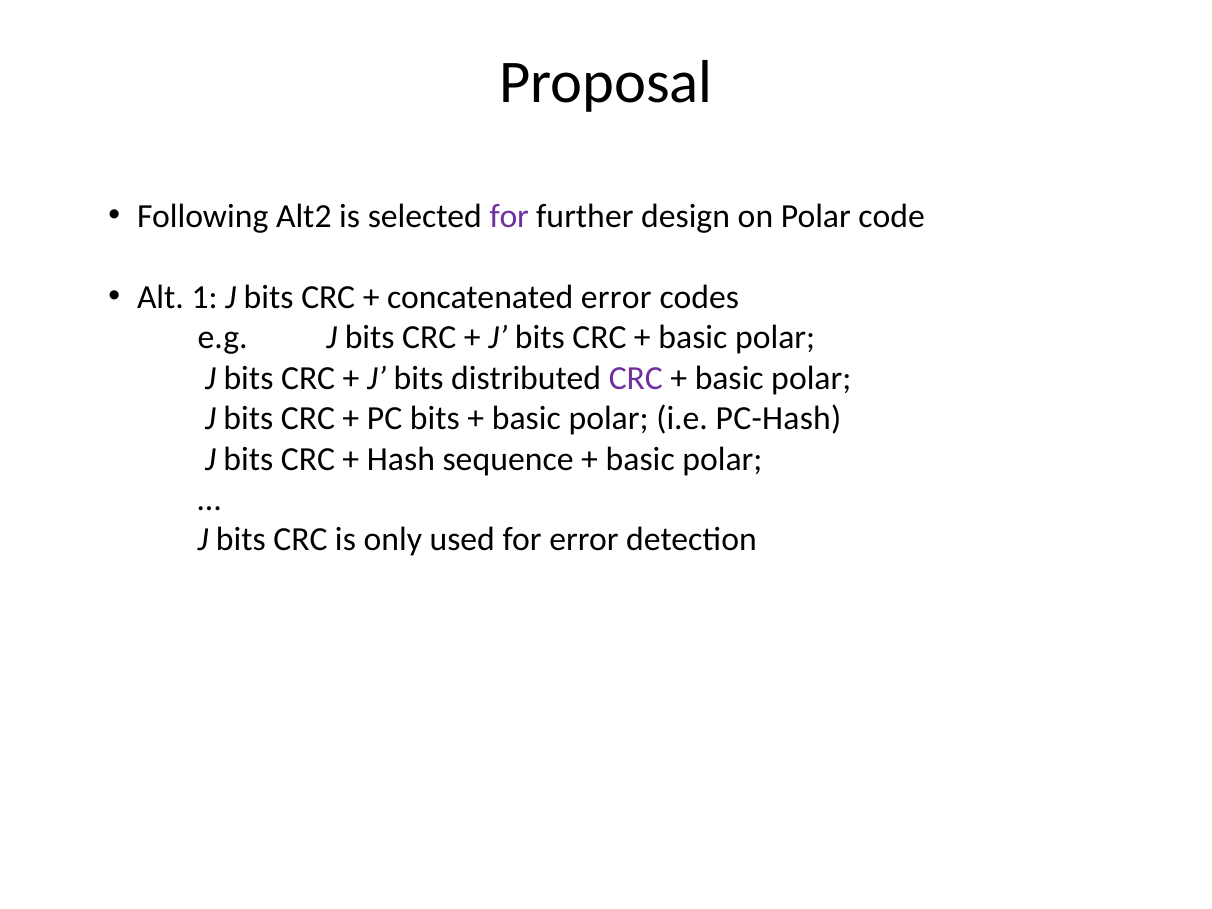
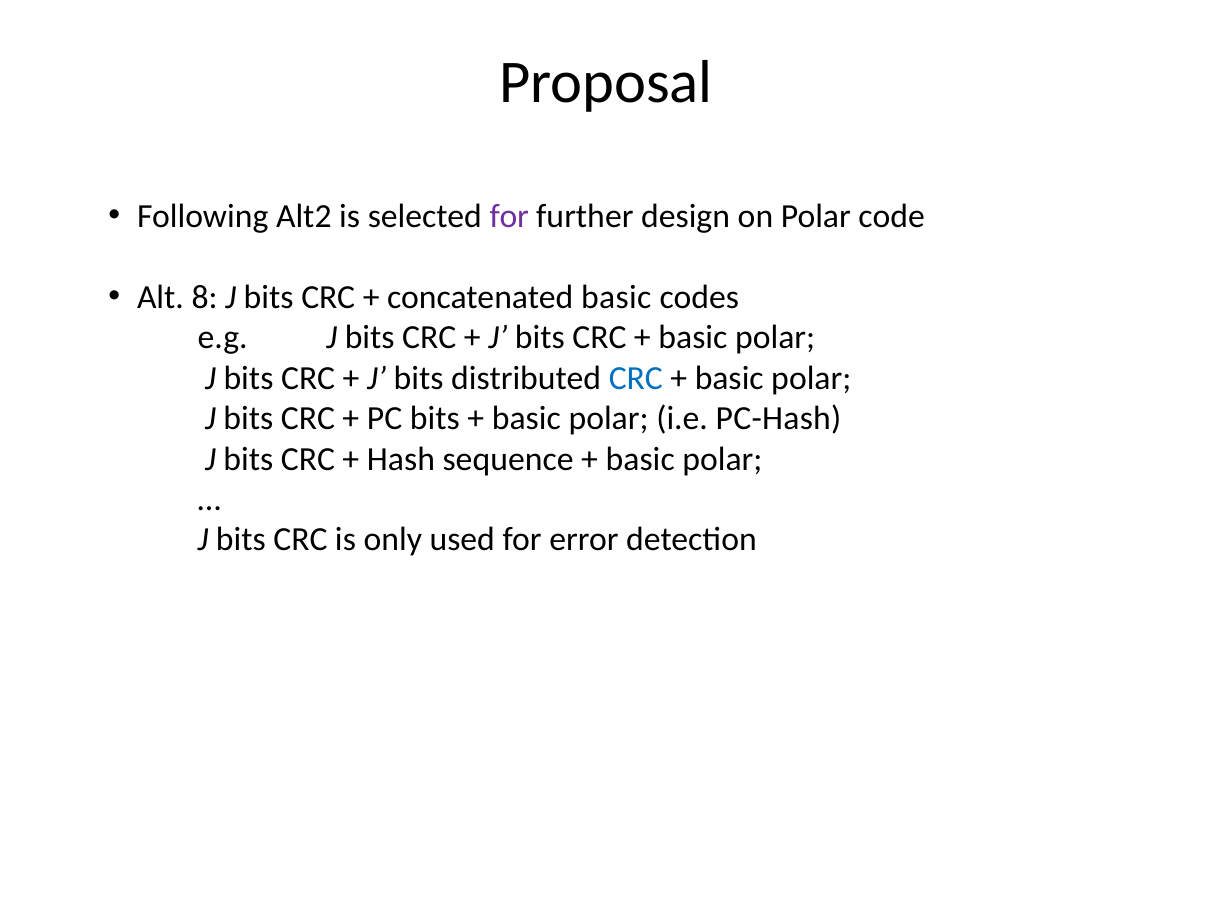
1: 1 -> 8 (205, 297)
concatenated error: error -> basic (616, 297)
CRC colour: purple -> blue (636, 378)
